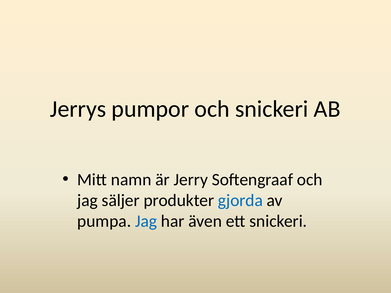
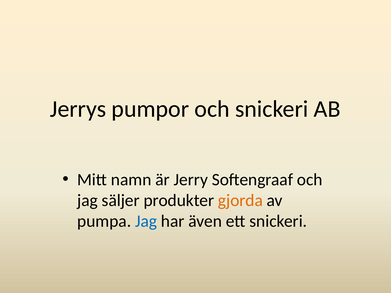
gjorda colour: blue -> orange (240, 201)
